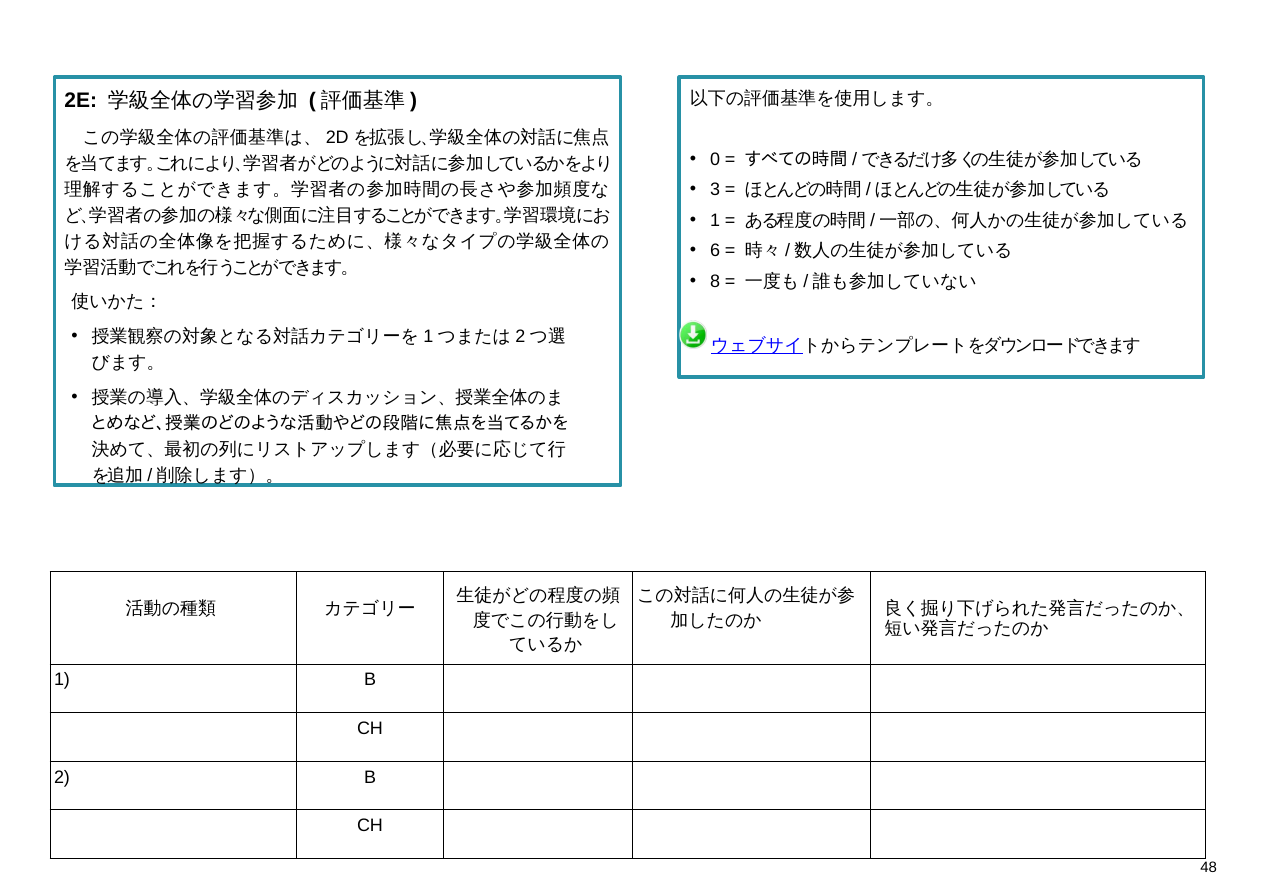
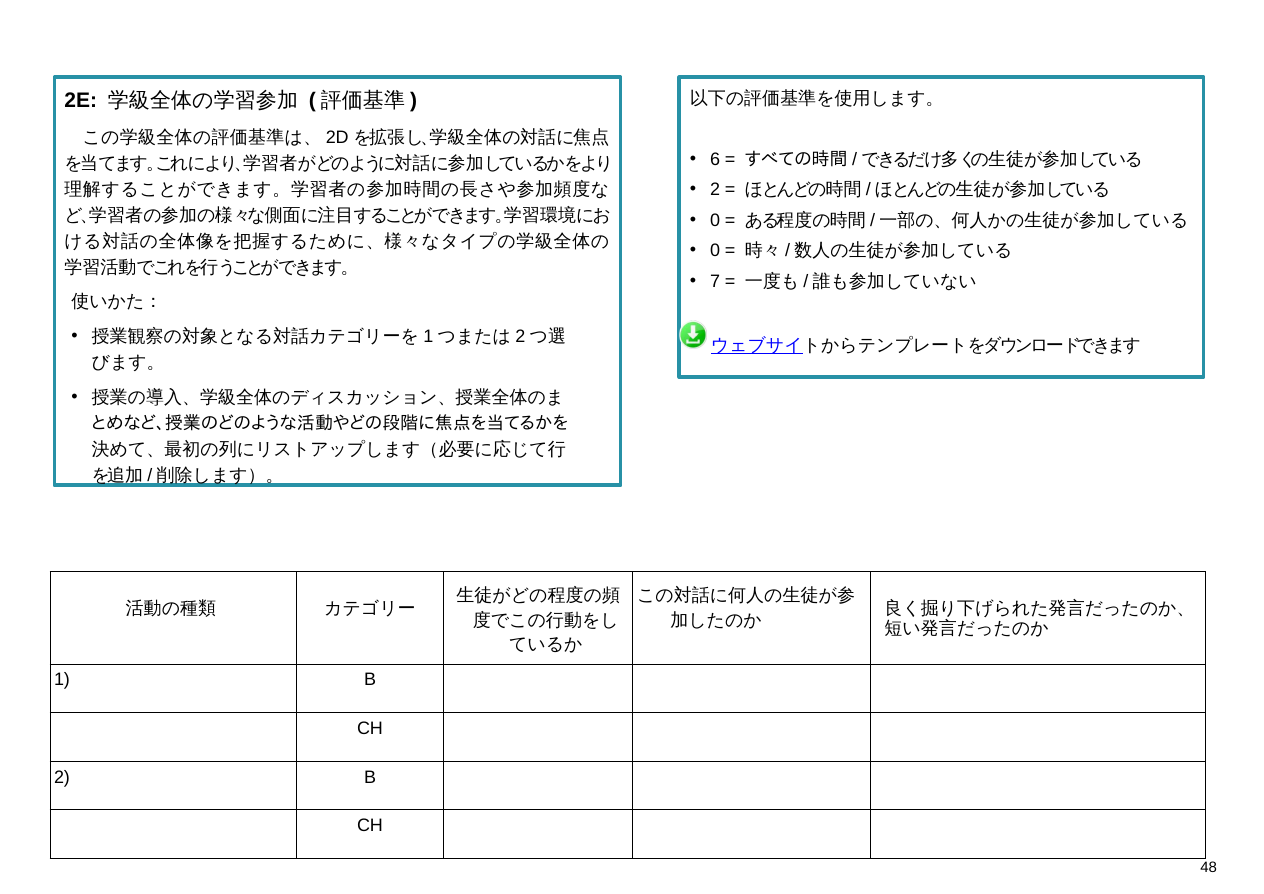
0: 0 -> 6 (715, 159)
3: 3 -> 2 (715, 190)
1: 1 -> 0 (715, 220)
6: 6 -> 0 (715, 251)
8: 8 -> 7 (715, 282)
